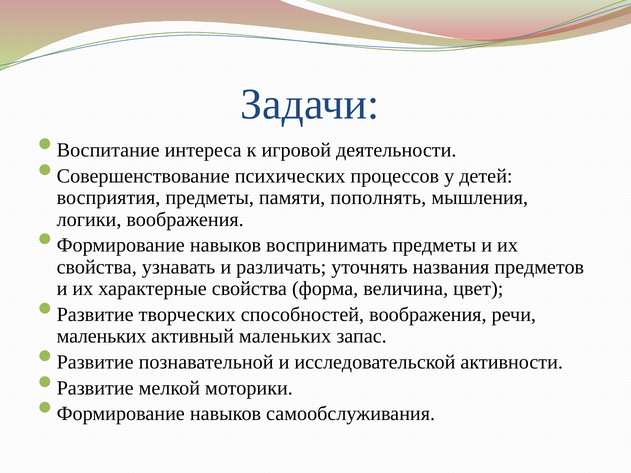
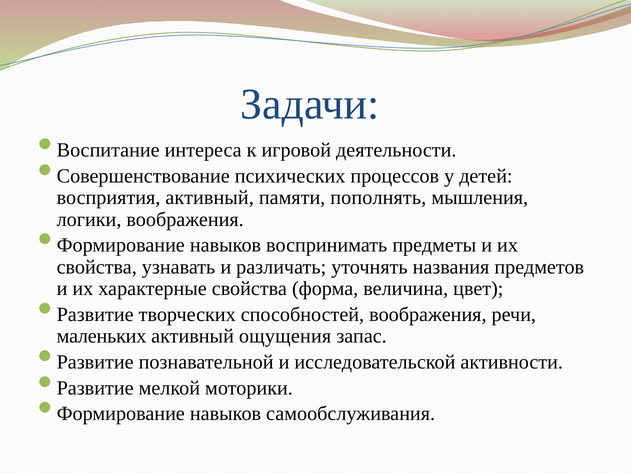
восприятия предметы: предметы -> активный (210, 198)
активный маленьких: маленьких -> ощущения (285, 336)
